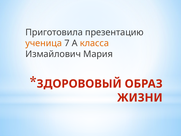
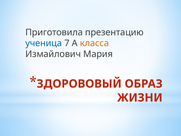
ученица colour: orange -> blue (44, 43)
